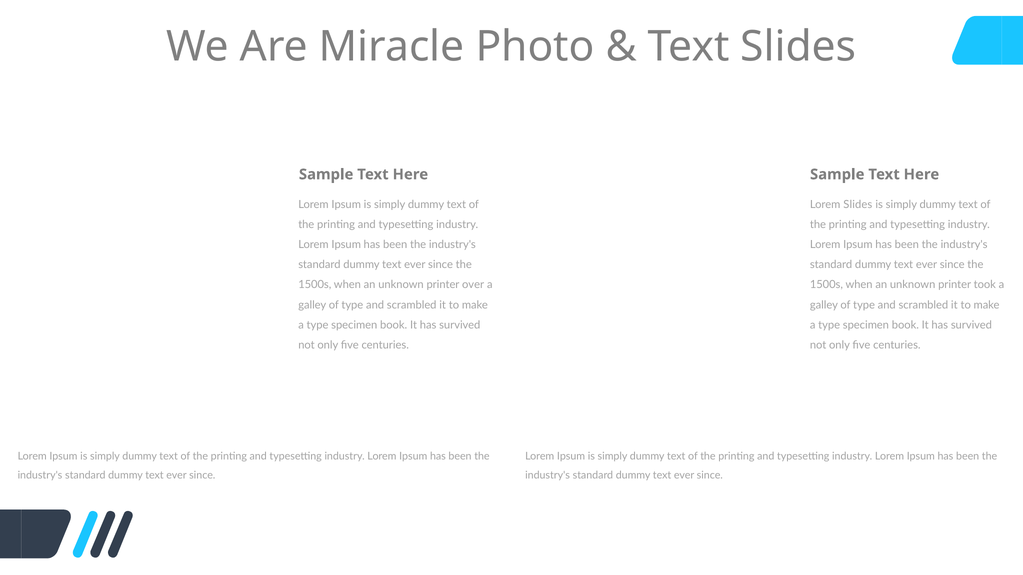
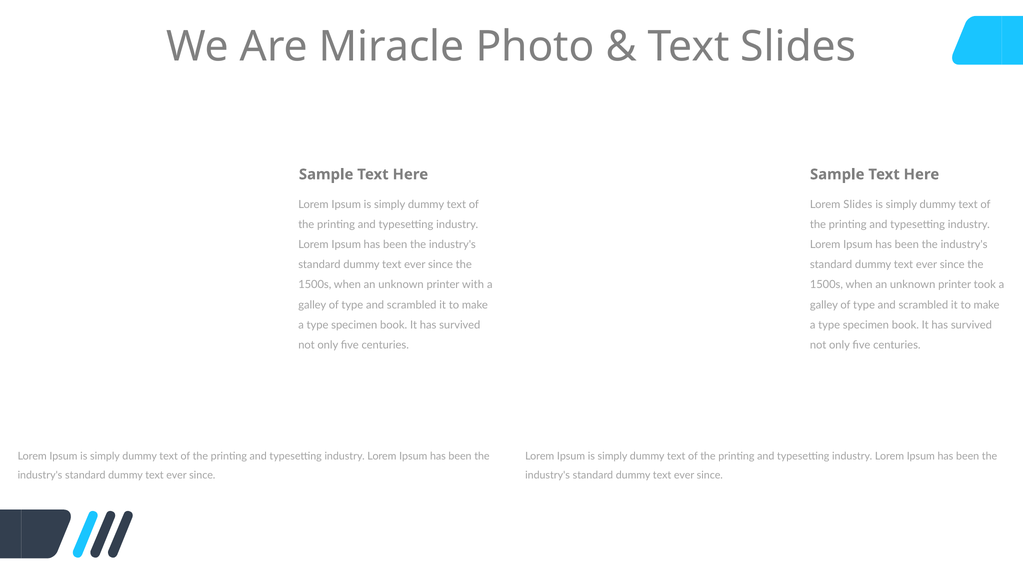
over: over -> with (473, 285)
